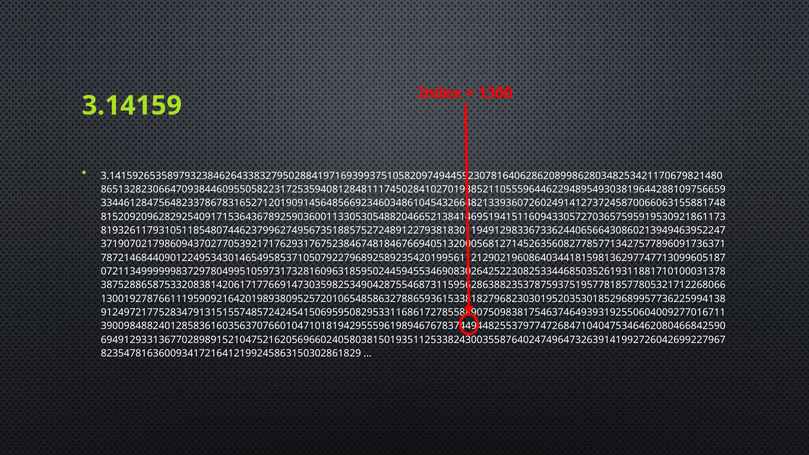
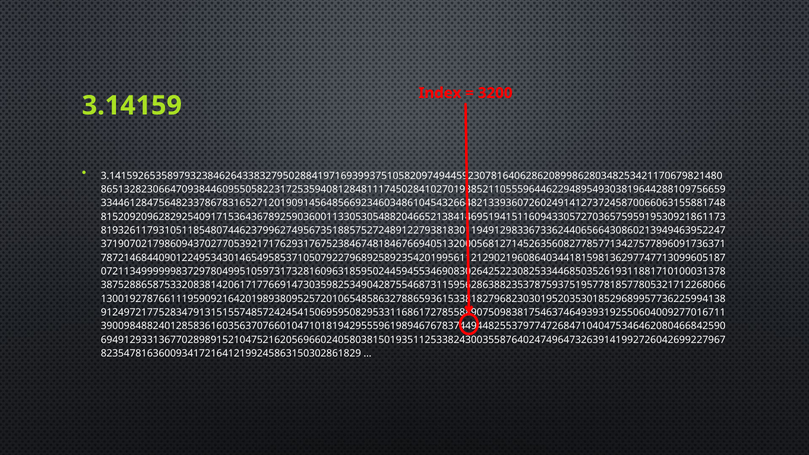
1300: 1300 -> 3200 (495, 93)
